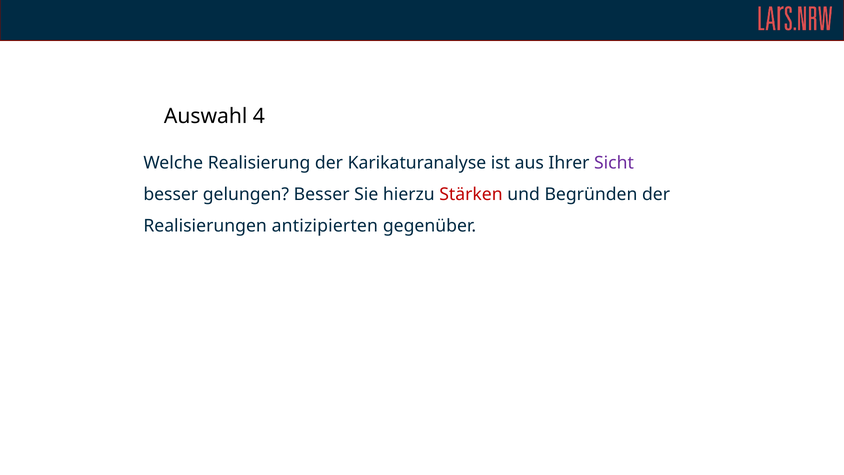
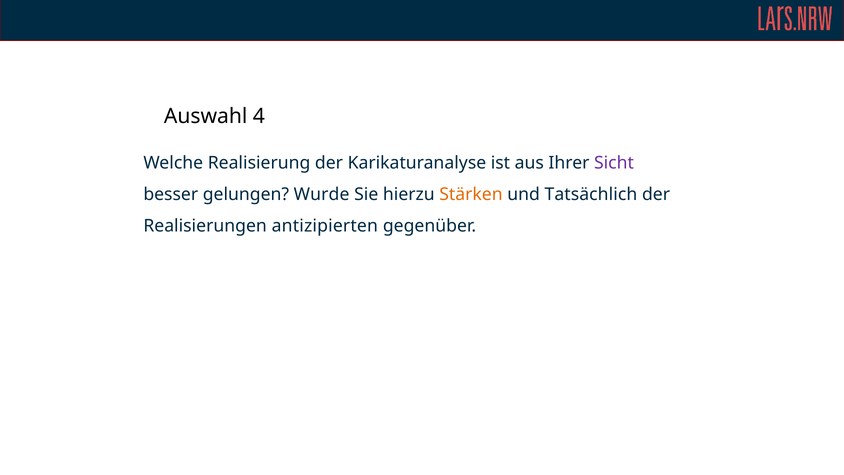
gelungen Besser: Besser -> Wurde (322, 194)
Stärken colour: red -> orange (471, 194)
Begründen: Begründen -> Tatsächlich (591, 194)
